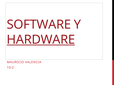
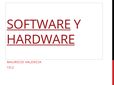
SOFTWARE underline: none -> present (39, 25)
